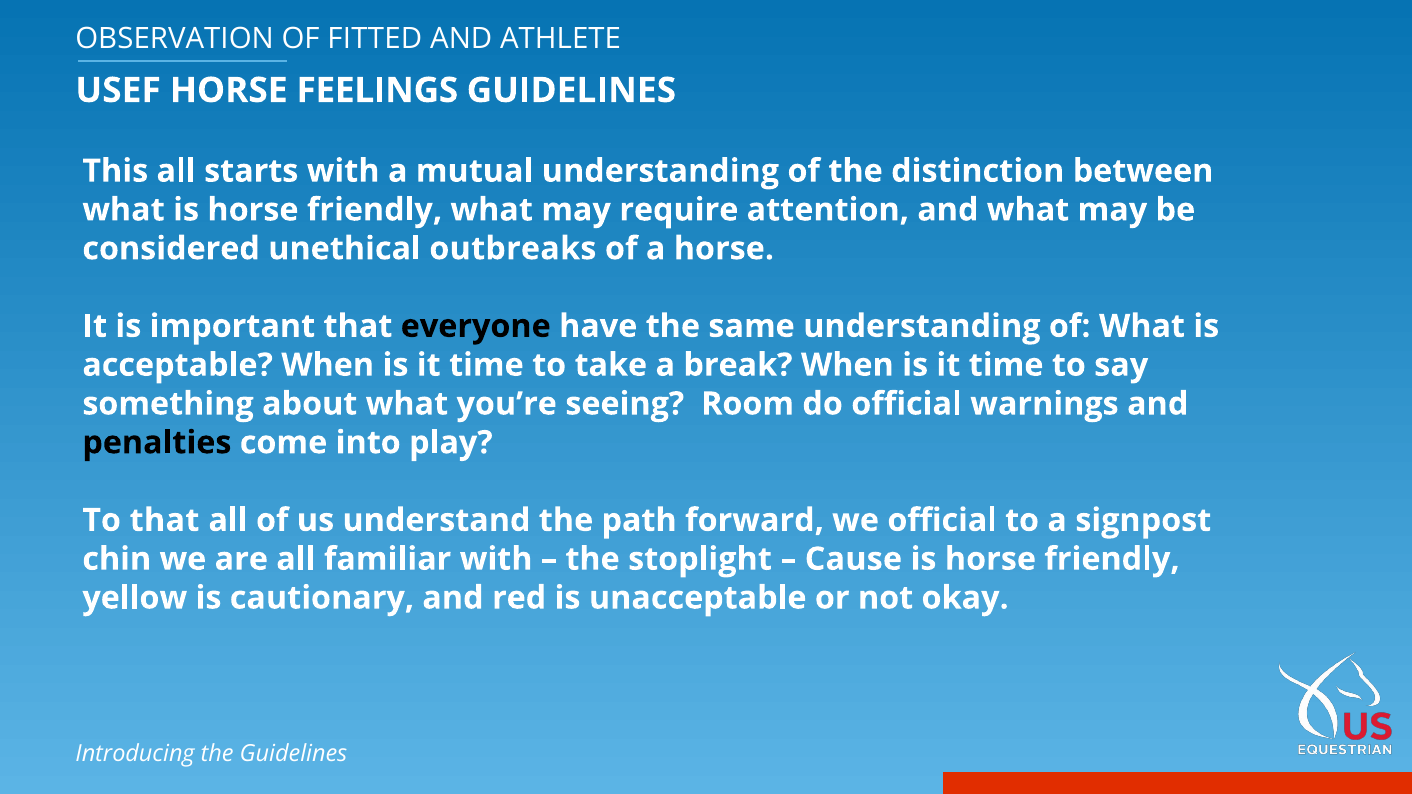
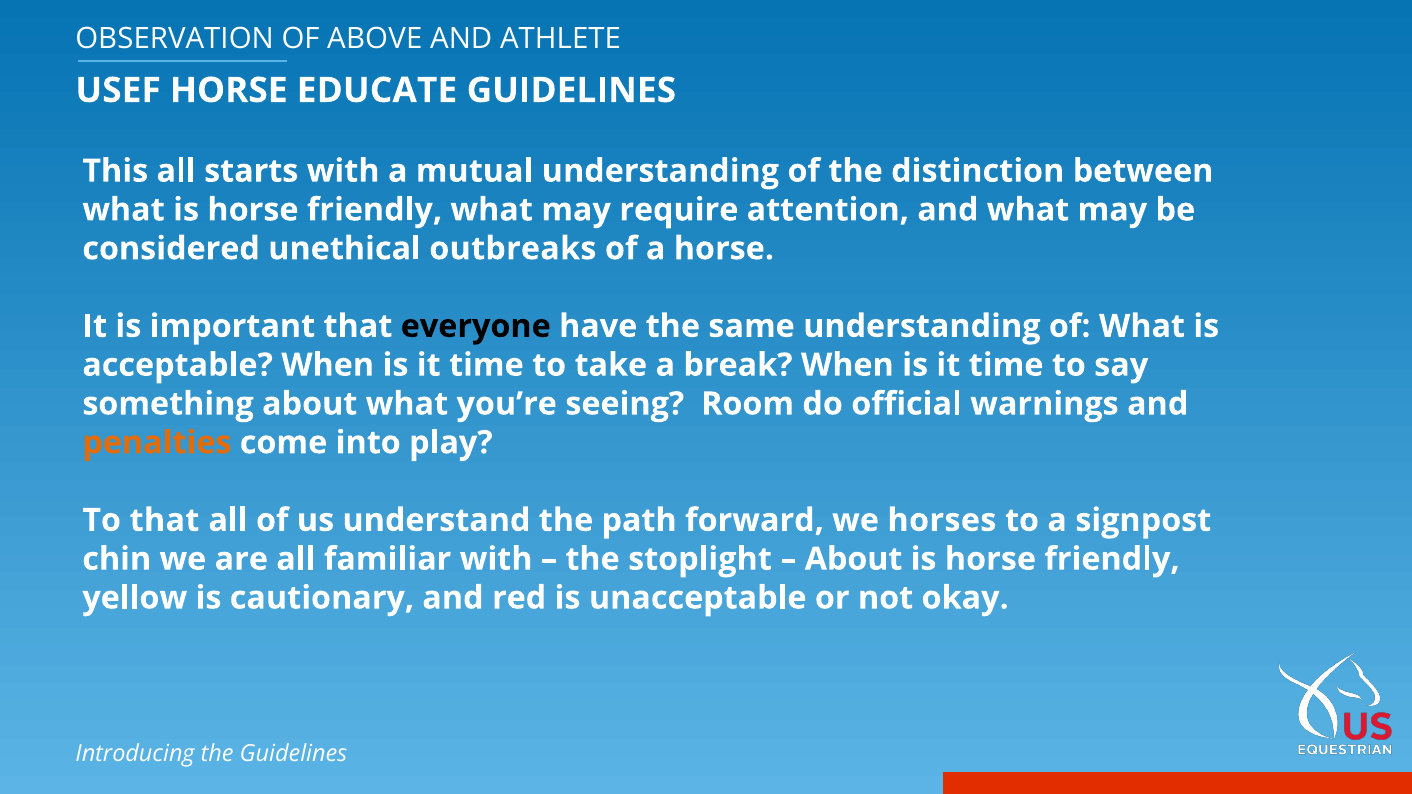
FITTED: FITTED -> ABOVE (375, 39)
FEELINGS: FEELINGS -> EDUCATE (377, 90)
penalties colour: black -> orange (157, 443)
we official: official -> horses (942, 520)
Cause: Cause -> About (854, 559)
